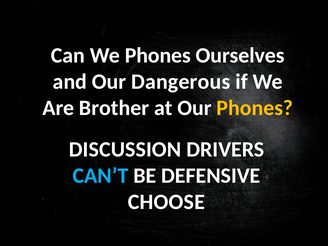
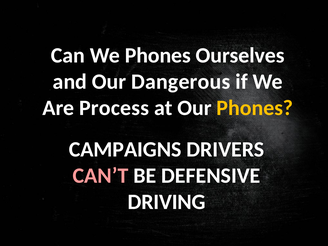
Brother: Brother -> Process (114, 108)
DISCUSSION: DISCUSSION -> CAMPAIGNS (125, 149)
CAN’T colour: light blue -> pink (100, 176)
CHOOSE: CHOOSE -> DRIVING (167, 202)
